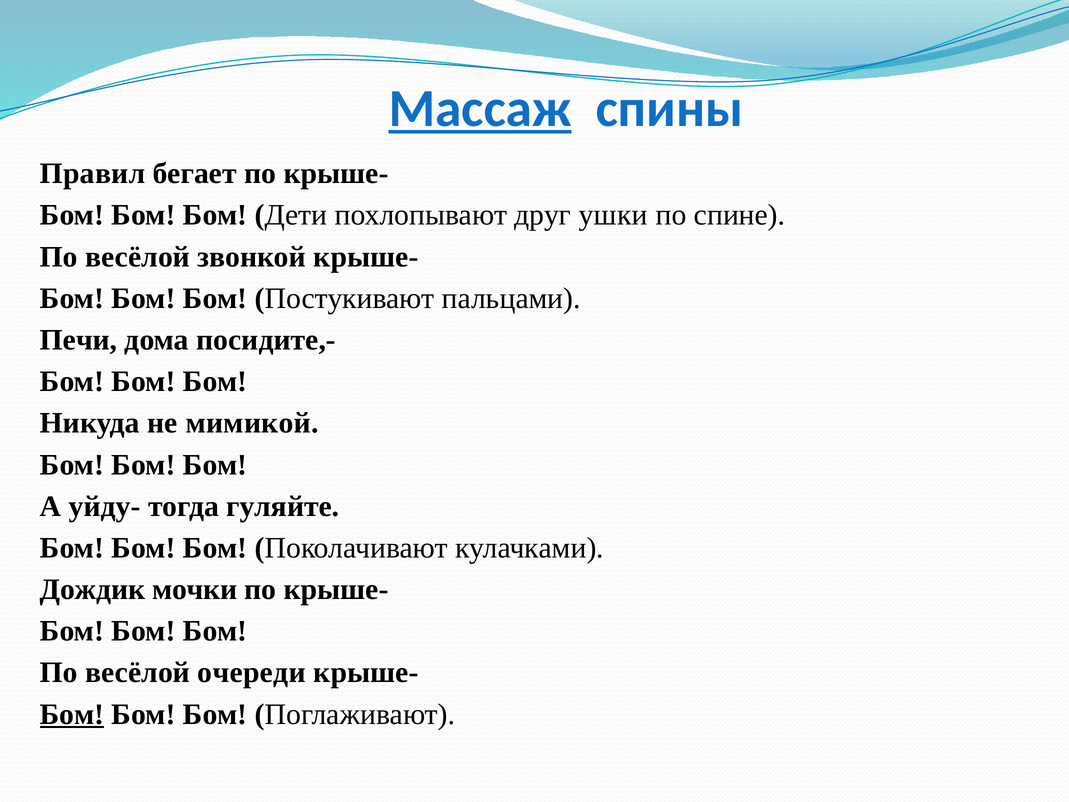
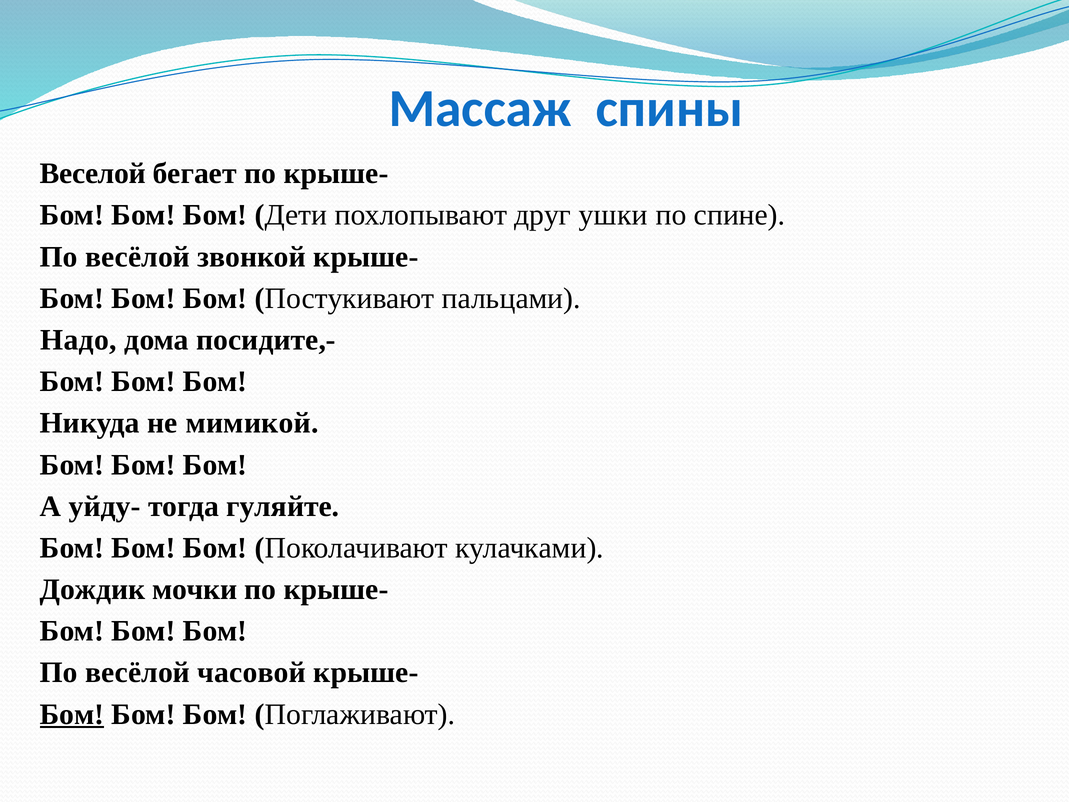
Массаж underline: present -> none (480, 109)
Правил: Правил -> Веселой (93, 173)
Печи: Печи -> Надо (78, 340)
очереди: очереди -> часовой (252, 672)
